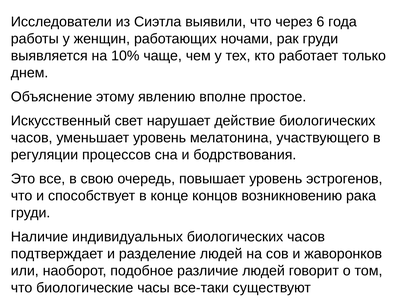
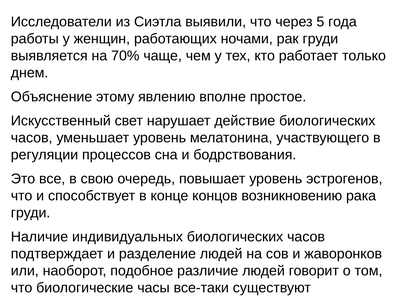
6: 6 -> 5 (320, 22)
10%: 10% -> 70% (125, 56)
